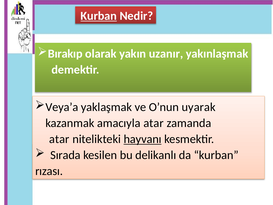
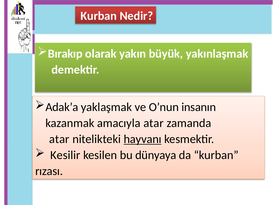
Kurban underline: present -> none (99, 16)
uzanır: uzanır -> büyük (166, 54)
Veya’a: Veya’a -> Adak’a (62, 107)
uyarak: uyarak -> insanın (199, 107)
Sırada: Sırada -> Kesilir (65, 155)
delikanlı: delikanlı -> dünyaya (156, 155)
